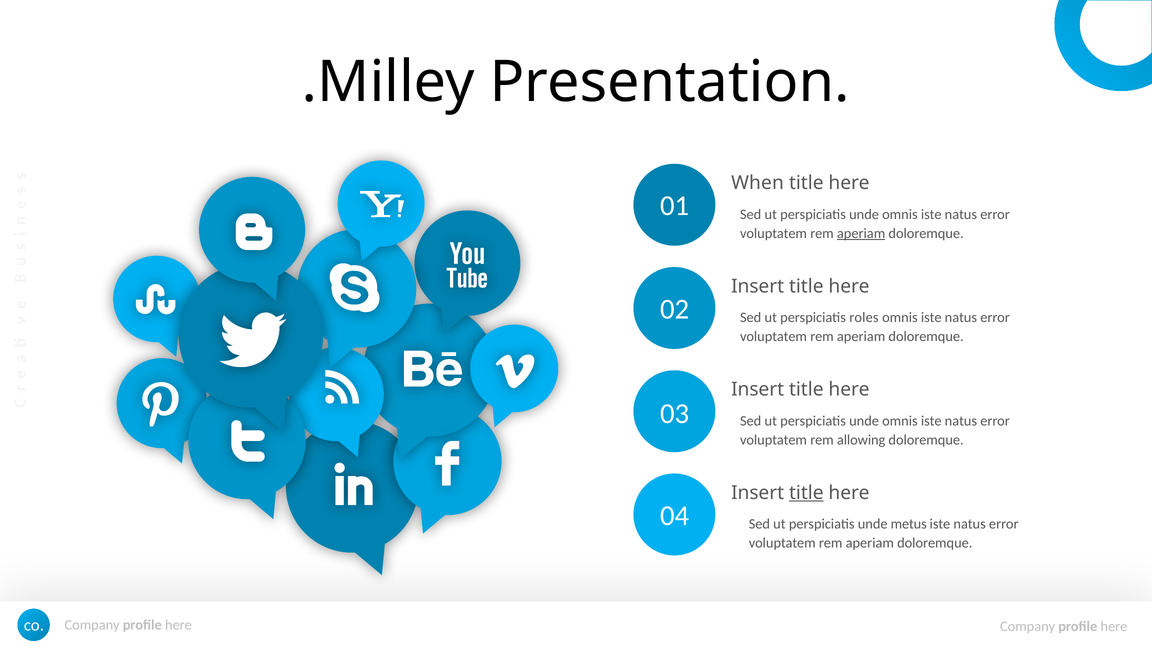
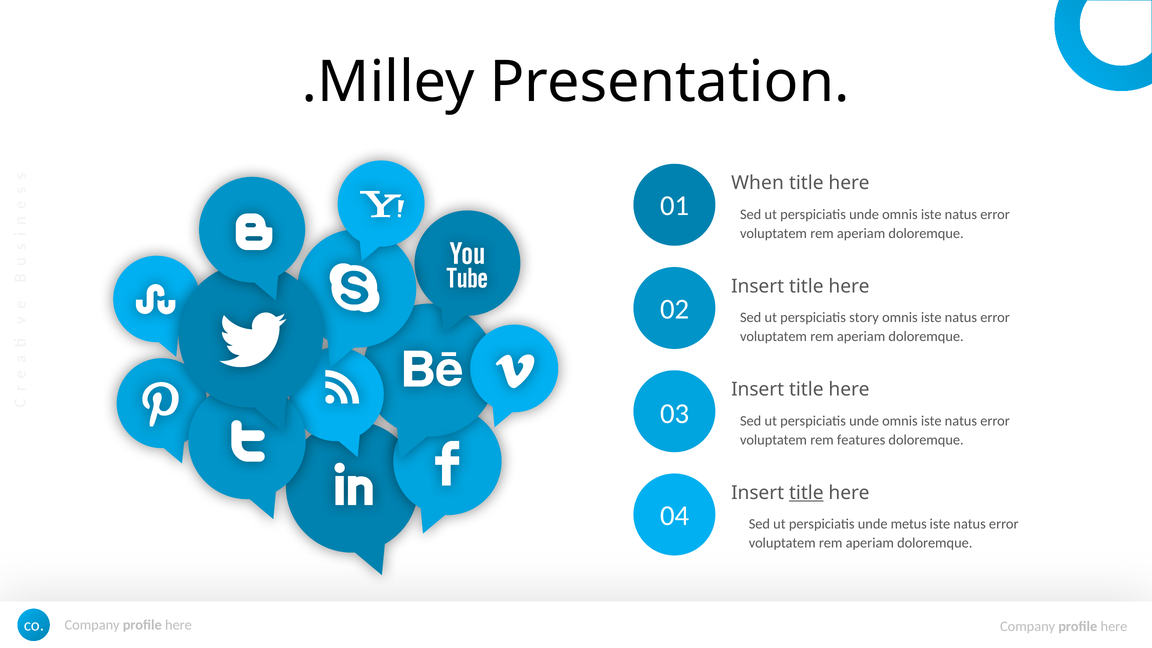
aperiam underline: present -> none (861, 233)
roles: roles -> story (864, 318)
allowing: allowing -> features (861, 440)
